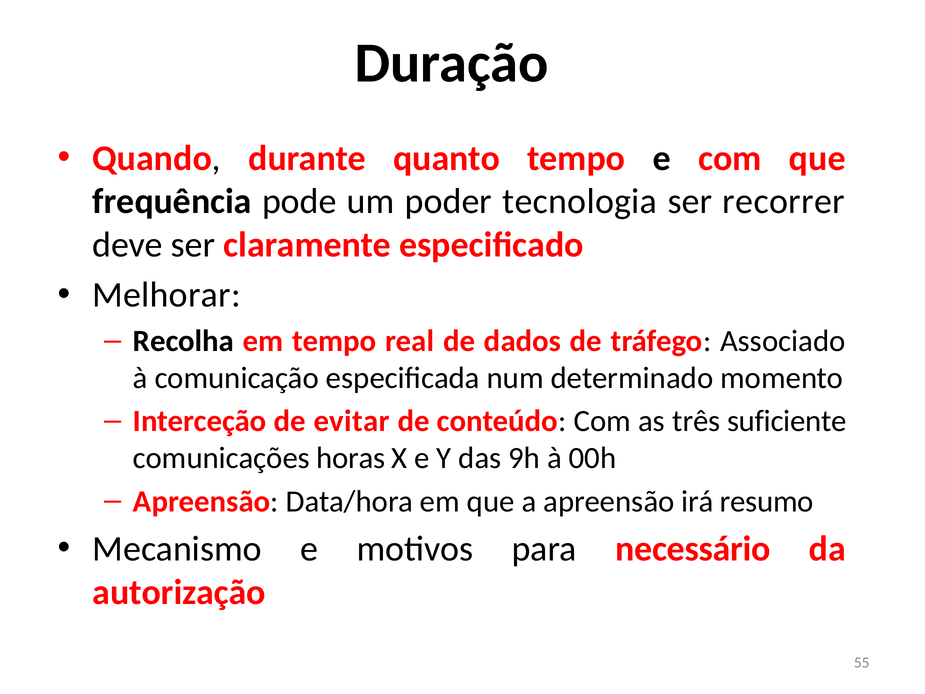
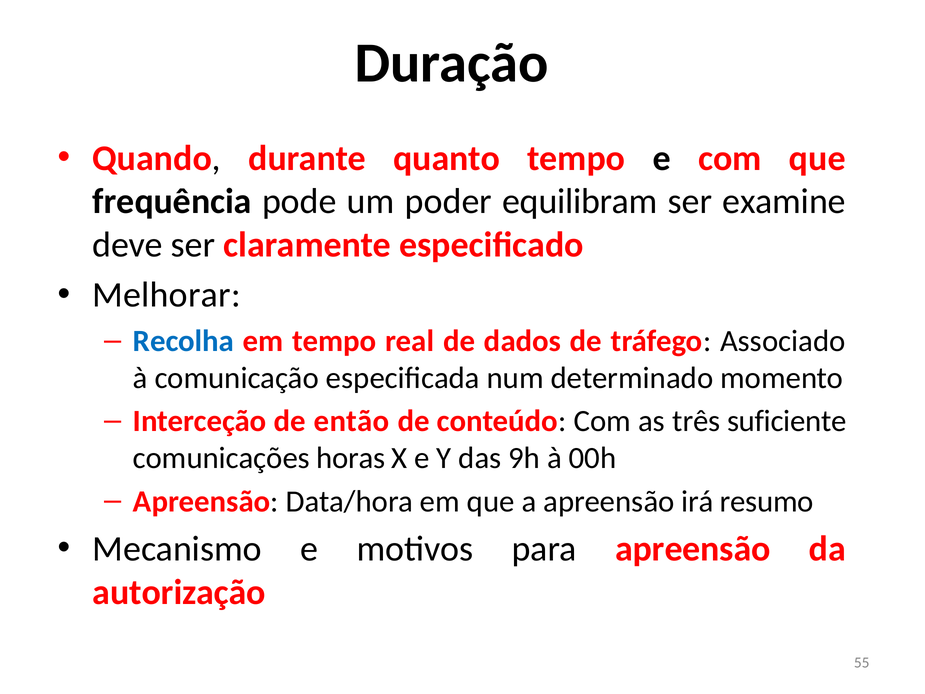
tecnologia: tecnologia -> equilibram (580, 201)
recorrer: recorrer -> examine (784, 201)
Recolha colour: black -> blue (183, 341)
evitar: evitar -> então (352, 421)
para necessário: necessário -> apreensão (693, 549)
